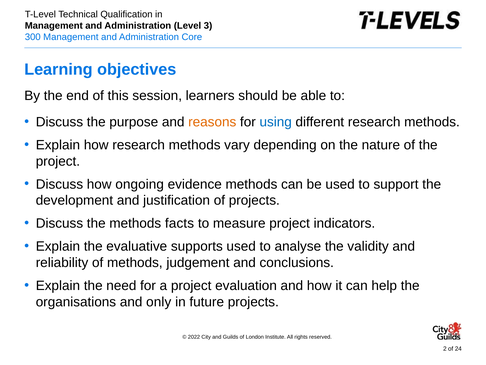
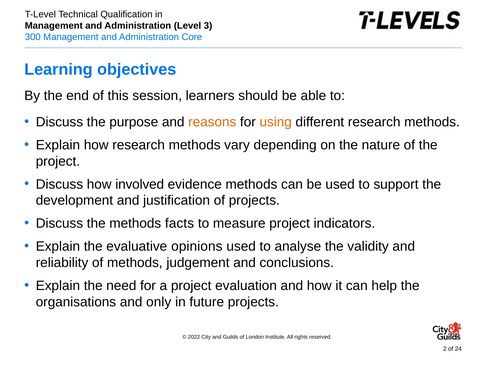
using colour: blue -> orange (276, 122)
ongoing: ongoing -> involved (140, 184)
supports: supports -> opinions (197, 246)
